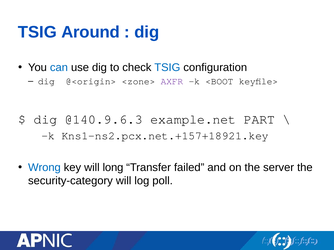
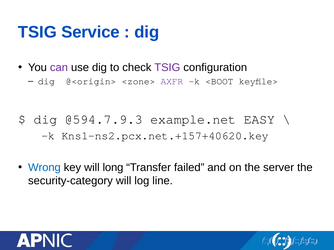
Around: Around -> Service (91, 32)
can colour: blue -> purple (59, 68)
TSIG colour: blue -> purple (167, 68)
@140.9.6.3: @140.9.6.3 -> @594.7.9.3 (104, 120)
PART: PART -> EASY (259, 120)
Kns1-ns2.pcx.net.+157+18921.key: Kns1-ns2.pcx.net.+157+18921.key -> Kns1-ns2.pcx.net.+157+40620.key (165, 136)
poll: poll -> line (163, 181)
